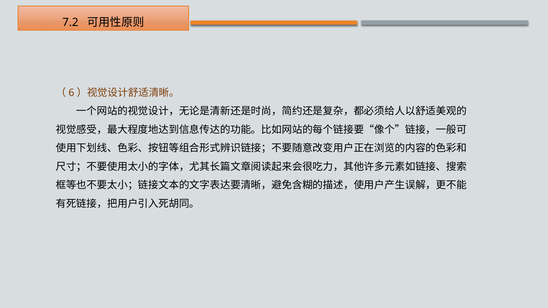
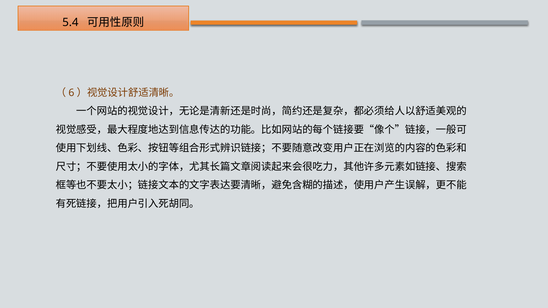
7.2: 7.2 -> 5.4 (70, 22)
